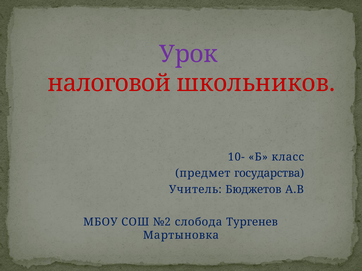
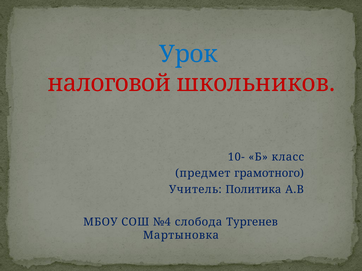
Урок colour: purple -> blue (188, 54)
государства: государства -> грамотного (269, 174)
Бюджетов: Бюджетов -> Политика (253, 190)
№2: №2 -> №4 (162, 222)
